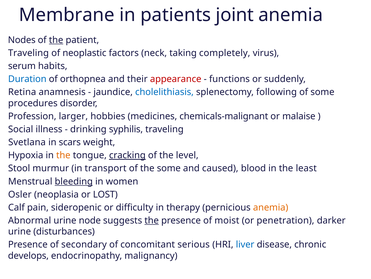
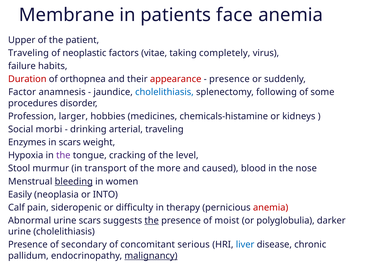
joint: joint -> face (235, 15)
Nodes: Nodes -> Upper (22, 40)
the underline: present -> none (56, 40)
neck: neck -> vitae (154, 53)
serum: serum -> failure (22, 66)
Duration colour: blue -> red (27, 79)
functions: functions -> presence (229, 79)
Retina: Retina -> Factor (22, 92)
chemicals-malignant: chemicals-malignant -> chemicals-histamine (224, 116)
malaise: malaise -> kidneys (299, 116)
illness: illness -> morbi (49, 129)
syphilis: syphilis -> arterial (126, 129)
Svetlana: Svetlana -> Enzymes (27, 142)
the colour: orange -> purple (63, 155)
cracking underline: present -> none (127, 155)
the some: some -> more (169, 168)
least: least -> nose (306, 168)
Osler: Osler -> Easily (20, 194)
LOST: LOST -> INTO (105, 194)
anemia colour: orange -> red (271, 207)
urine node: node -> scars (90, 220)
penetration: penetration -> polyglobulia (286, 220)
urine disturbances: disturbances -> cholelithiasis (64, 231)
develops: develops -> pallidum (28, 255)
malignancy underline: none -> present (151, 255)
